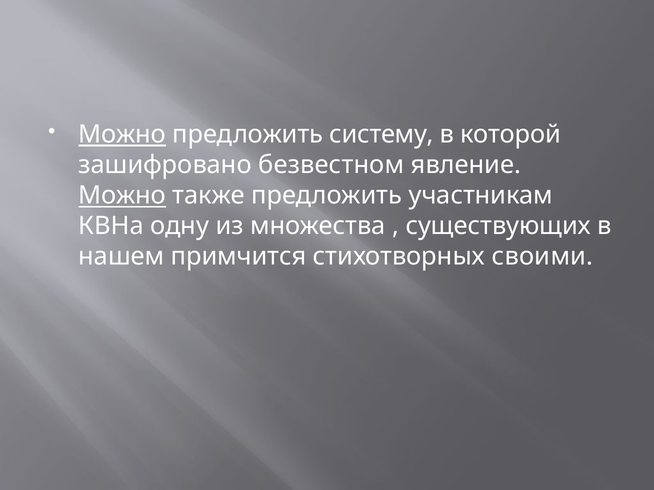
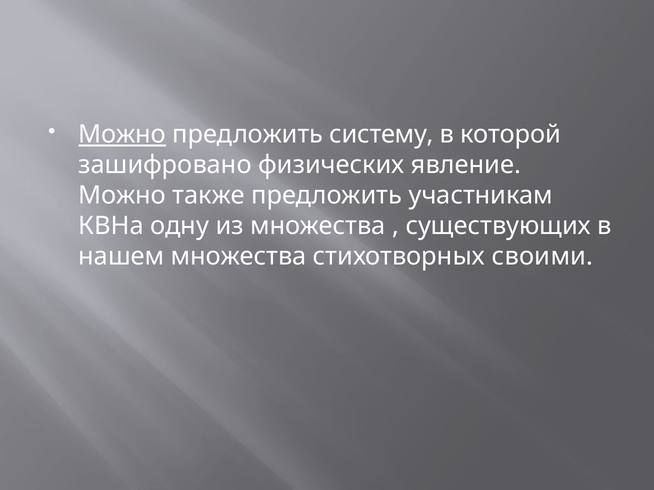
безвестном: безвестном -> физических (331, 165)
Можно underline: present -> none (122, 196)
нашем примчится: примчится -> множества (239, 257)
